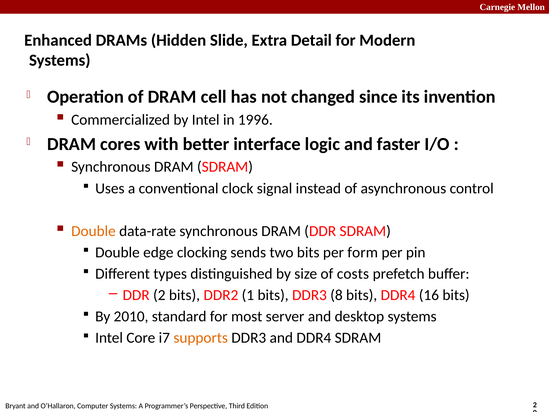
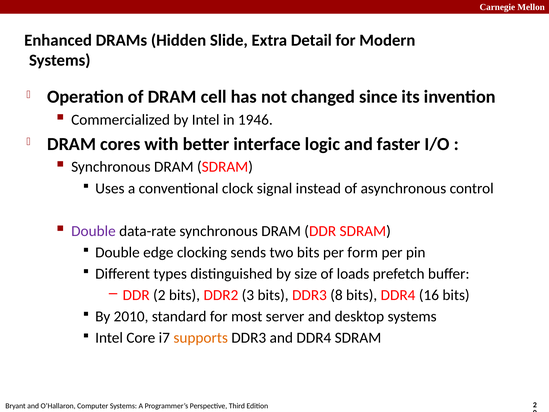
1996: 1996 -> 1946 (255, 120)
Double colour: orange -> purple (93, 231)
costs: costs -> loads (353, 274)
1: 1 -> 3 (248, 295)
